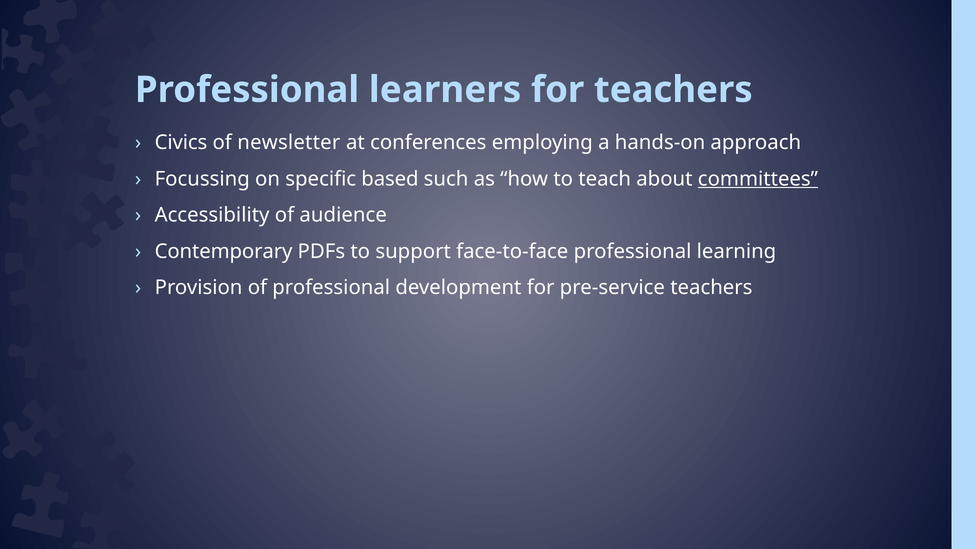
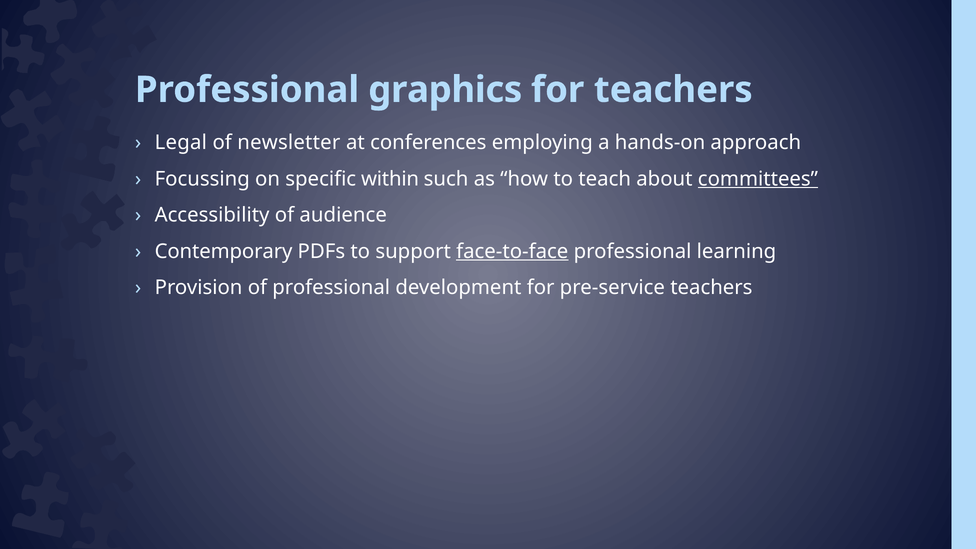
learners: learners -> graphics (445, 90)
Civics: Civics -> Legal (181, 143)
based: based -> within (390, 179)
face-to-face underline: none -> present (512, 251)
